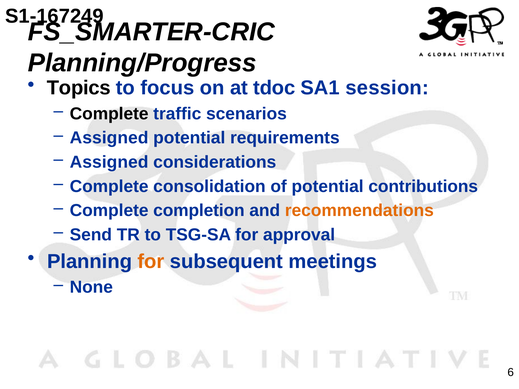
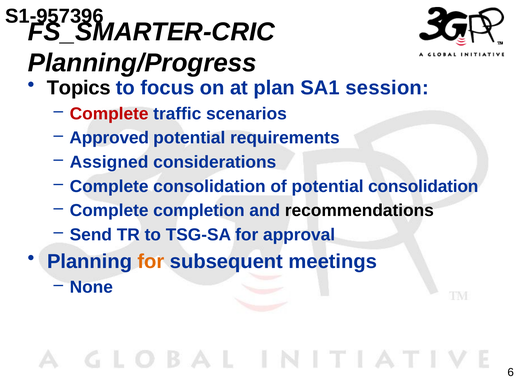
S1-167249: S1-167249 -> S1-957396 (54, 16)
tdoc: tdoc -> plan (274, 88)
Complete colour: black -> red (109, 114)
Assigned: Assigned -> Approved (109, 138)
potential contributions: contributions -> consolidation (423, 186)
recommendations colour: orange -> black (359, 211)
